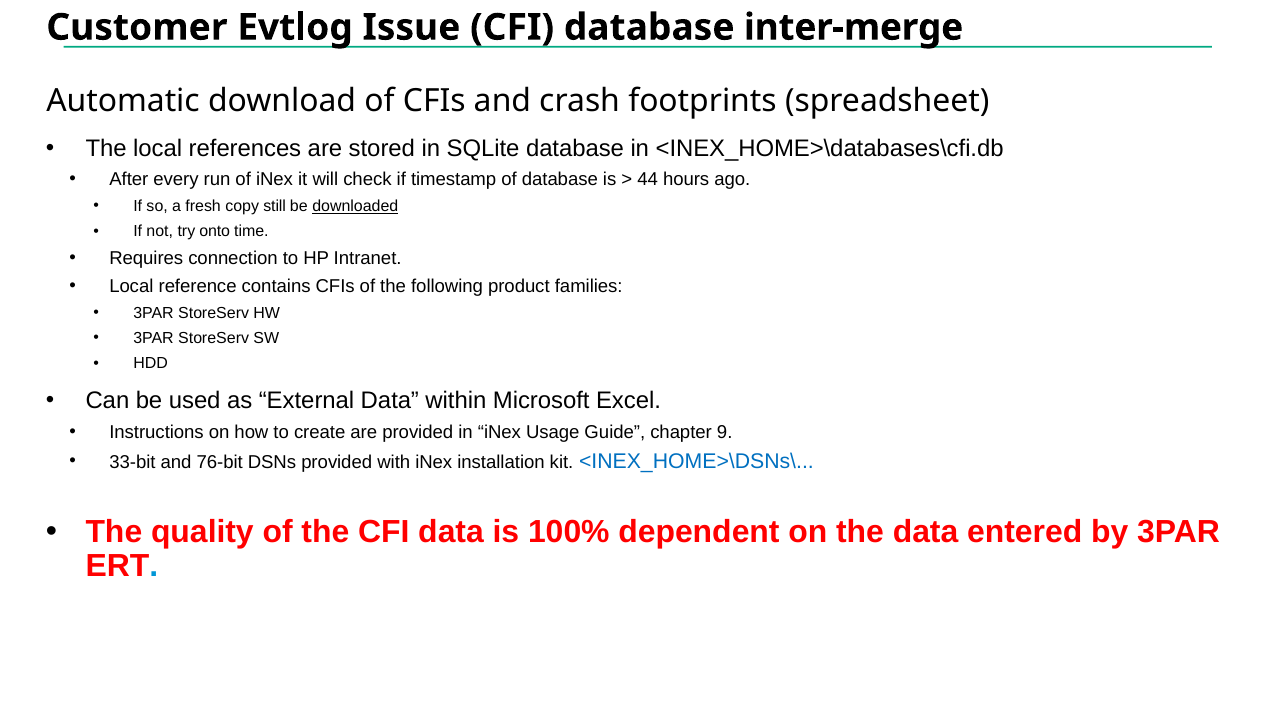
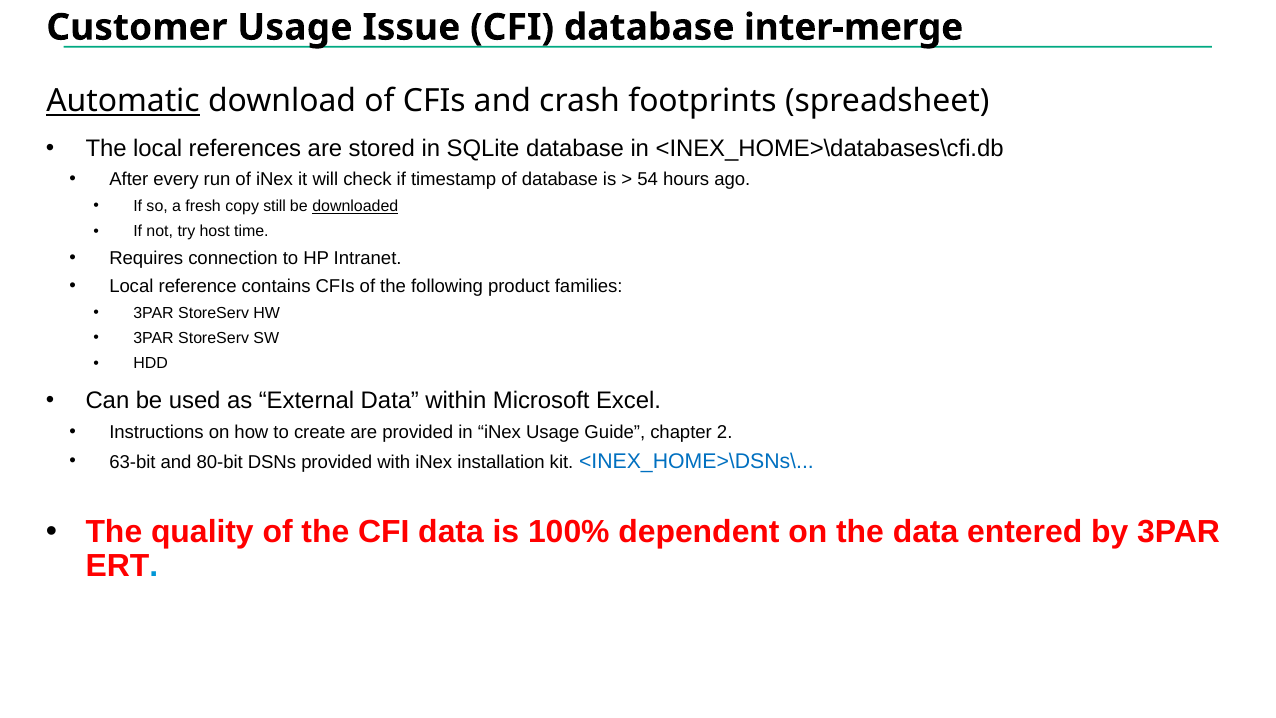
Customer Evtlog: Evtlog -> Usage (295, 27)
Automatic underline: none -> present (123, 101)
44: 44 -> 54 (648, 180)
onto: onto -> host (215, 231)
9: 9 -> 2 (725, 432)
33-bit: 33-bit -> 63-bit (132, 462)
76-bit: 76-bit -> 80-bit (220, 462)
